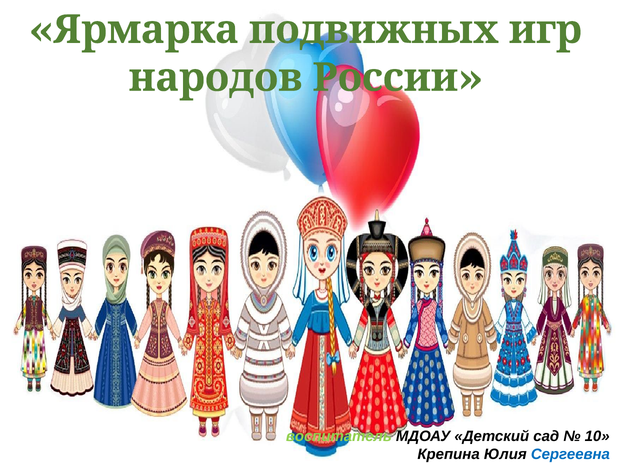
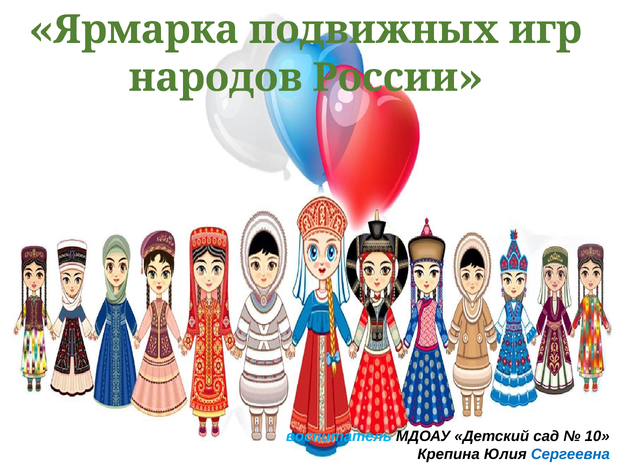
воспитатель colour: light green -> light blue (339, 436)
